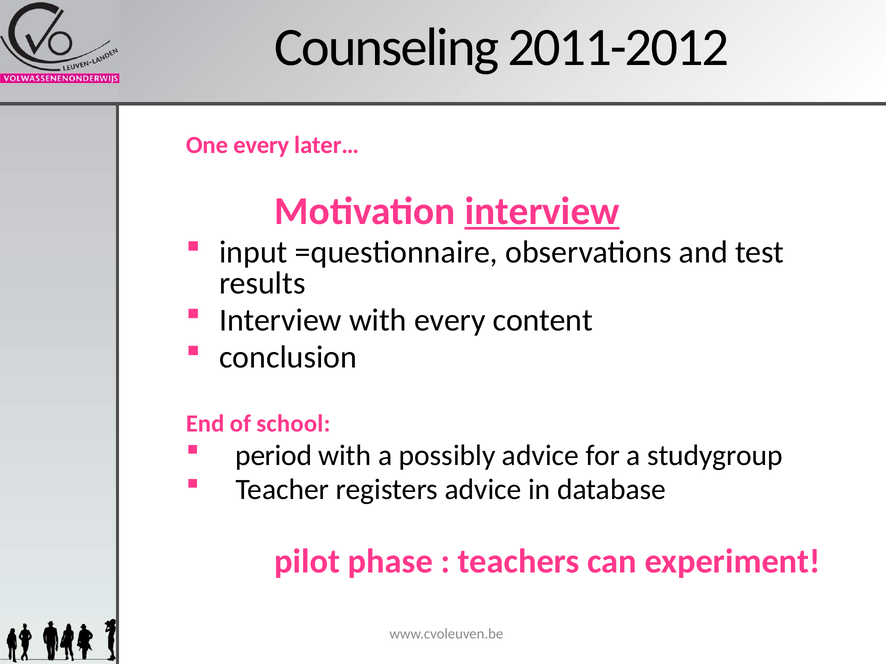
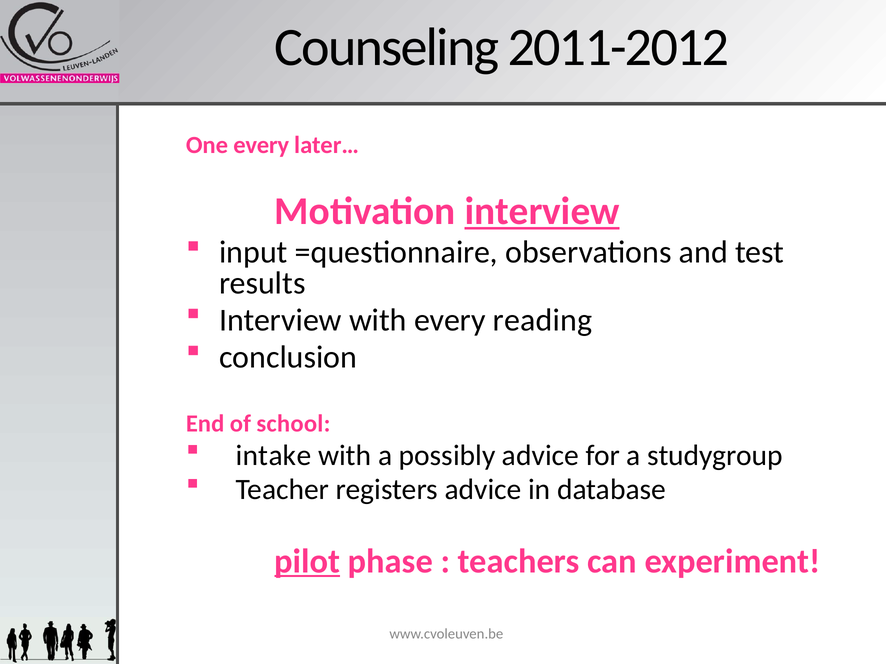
content: content -> reading (543, 320)
period: period -> intake (273, 456)
pilot underline: none -> present (307, 562)
